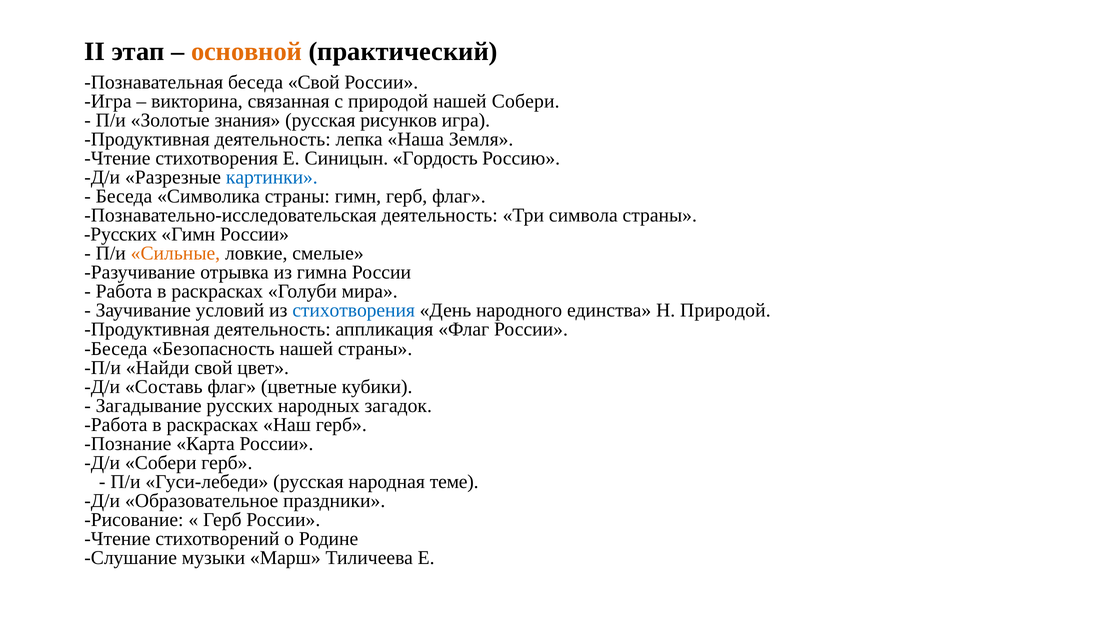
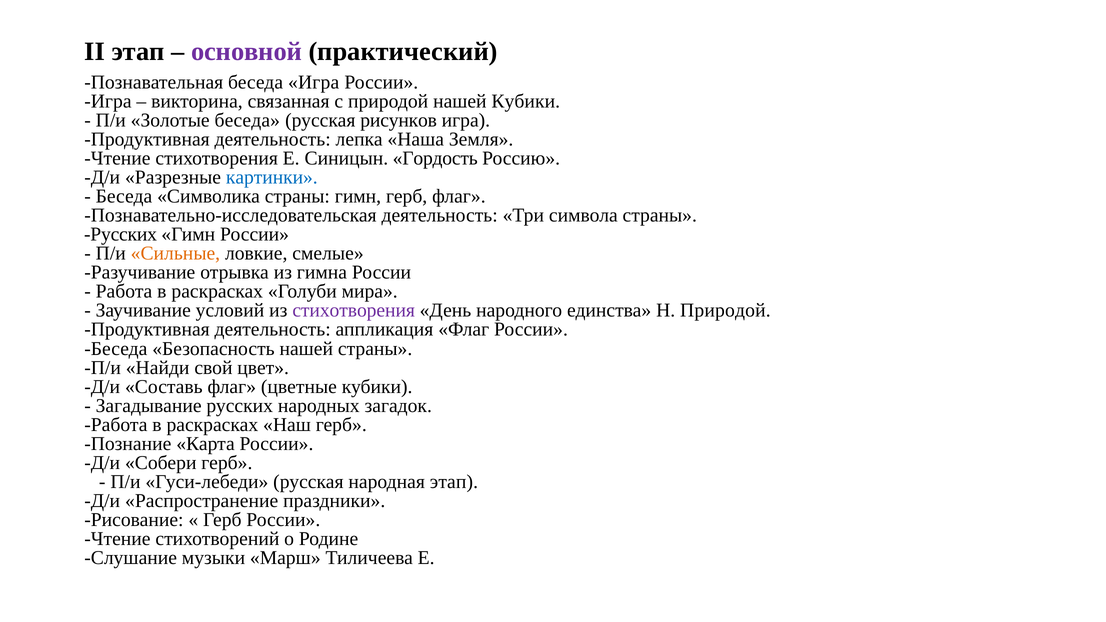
основной colour: orange -> purple (247, 51)
беседа Свой: Свой -> Игра (314, 82)
нашей Собери: Собери -> Кубики (526, 101)
Золотые знания: знания -> беседа (247, 120)
стихотворения colour: blue -> purple (354, 311)
народная теме: теме -> этап (454, 482)
Образовательное: Образовательное -> Распространение (202, 501)
